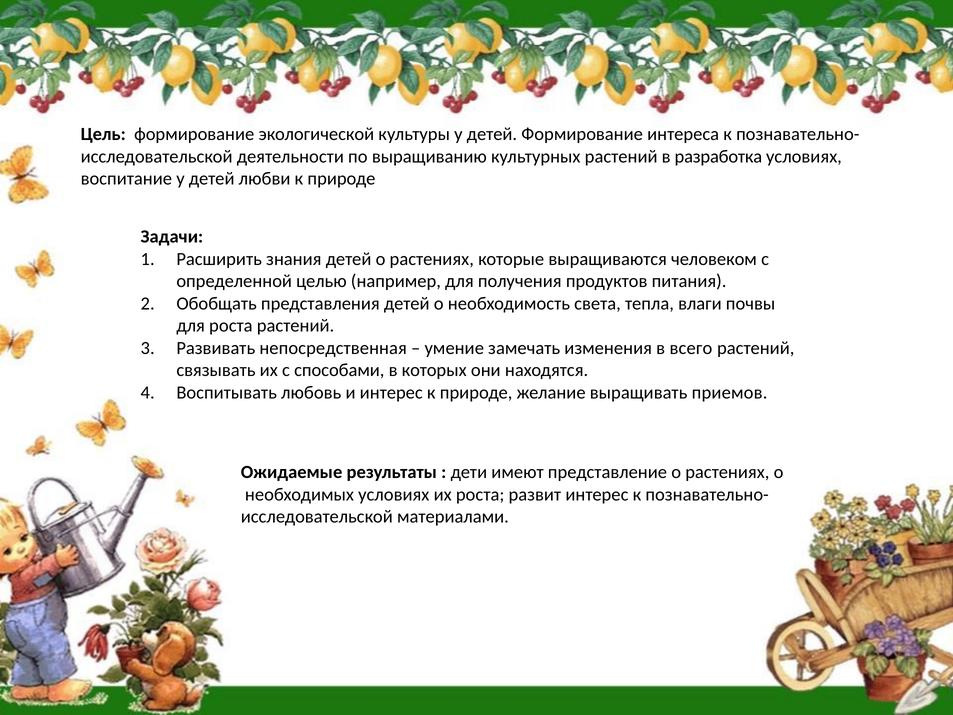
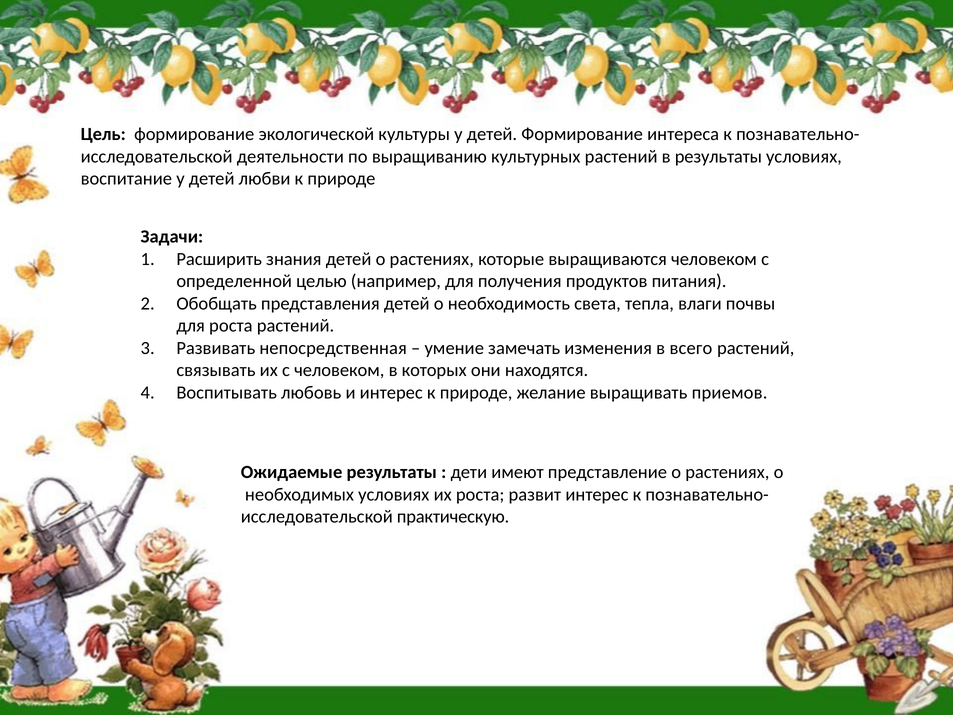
в разработка: разработка -> результаты (718, 157)
с способами: способами -> человеком (339, 370)
материалами: материалами -> практическую (453, 517)
